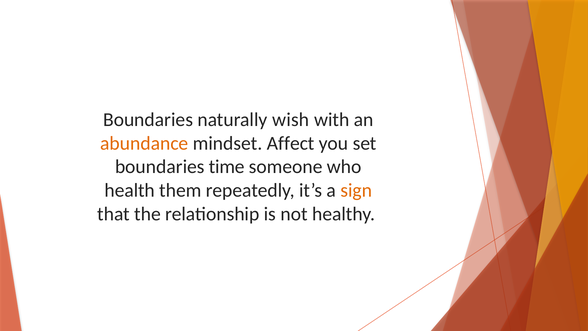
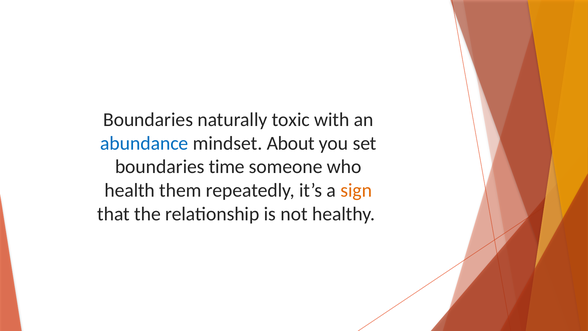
wish: wish -> toxic (291, 120)
abundance colour: orange -> blue (144, 143)
Affect: Affect -> About (291, 143)
